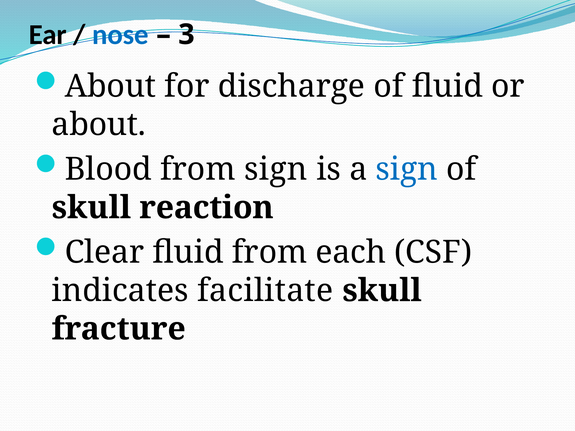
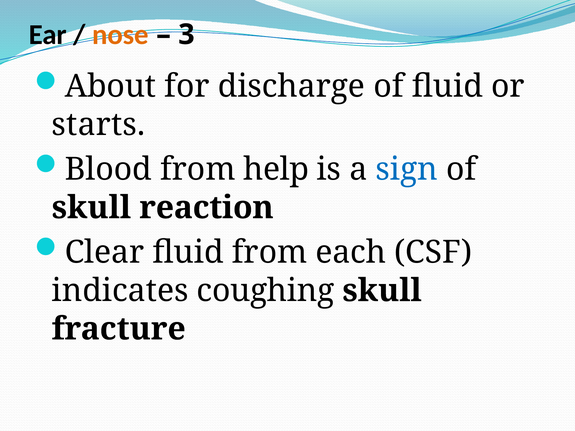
nose colour: blue -> orange (120, 35)
about: about -> starts (98, 125)
from sign: sign -> help (276, 169)
facilitate: facilitate -> coughing (265, 291)
